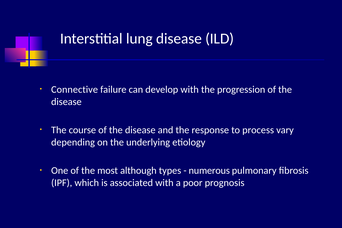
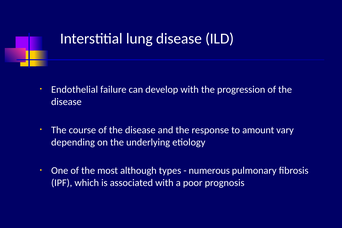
Connective: Connective -> Endothelial (75, 90)
process: process -> amount (258, 130)
